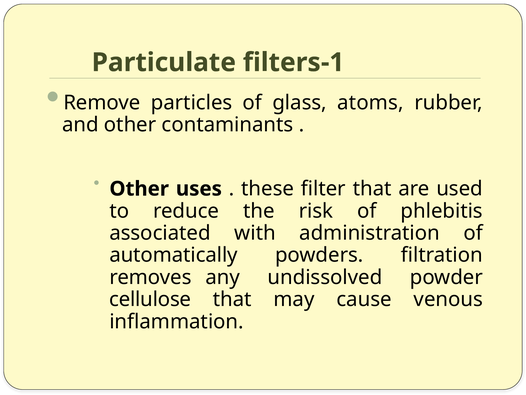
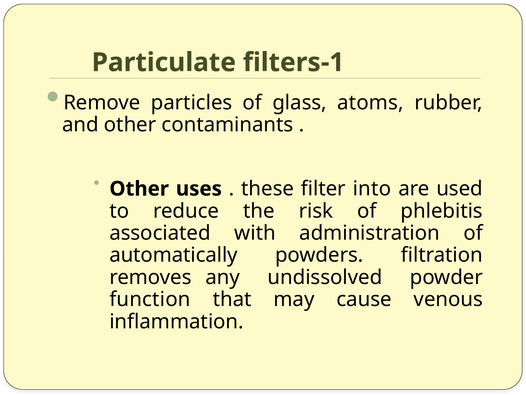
filter that: that -> into (372, 189)
cellulose: cellulose -> function (150, 299)
